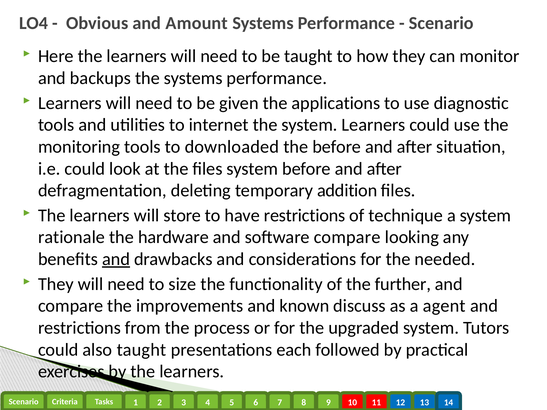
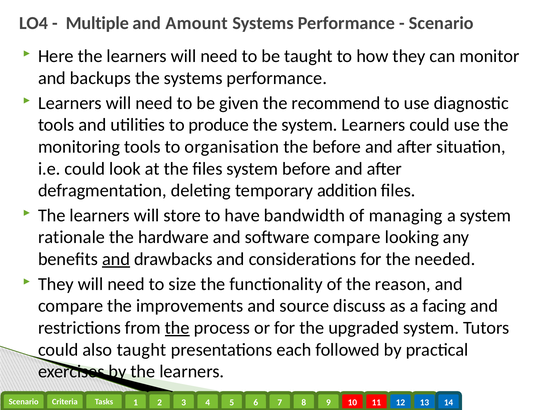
Obvious: Obvious -> Multiple (97, 23)
applications: applications -> recommend (336, 103)
internet: internet -> produce (219, 125)
downloaded: downloaded -> organisation (232, 147)
have restrictions: restrictions -> bandwidth (304, 216)
technique: technique -> managing (406, 216)
further: further -> reason (403, 284)
known: known -> source (304, 306)
agent: agent -> facing (444, 306)
the underline: none -> present (177, 328)
